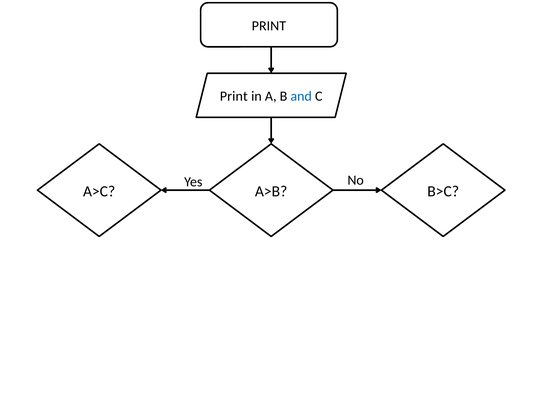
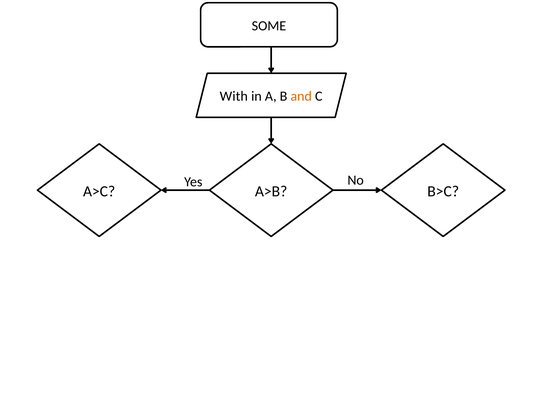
PRINT: PRINT -> SOME (269, 26)
Print: Print -> With (234, 96)
and colour: blue -> orange (301, 96)
